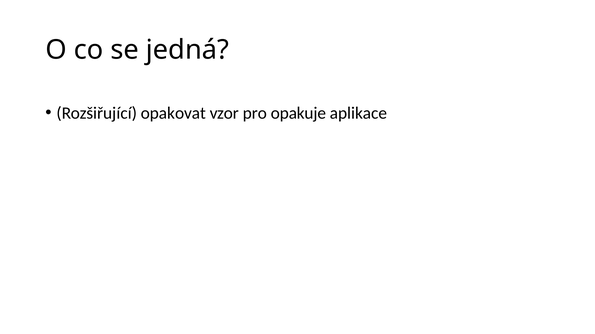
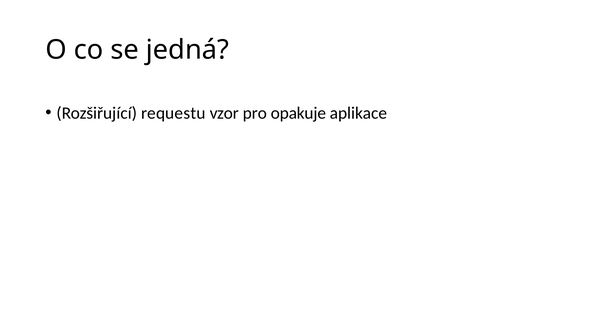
opakovat: opakovat -> requestu (173, 113)
